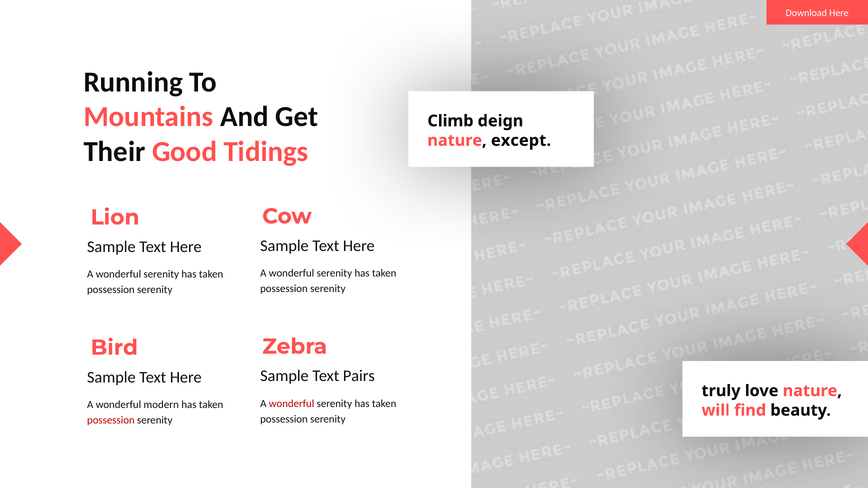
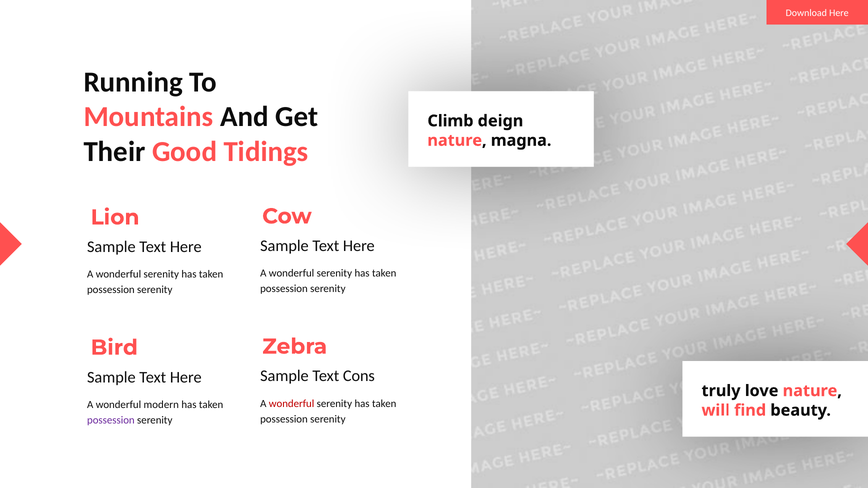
except: except -> magna (521, 141)
Pairs: Pairs -> Cons (359, 376)
possession colour: red -> purple (111, 420)
